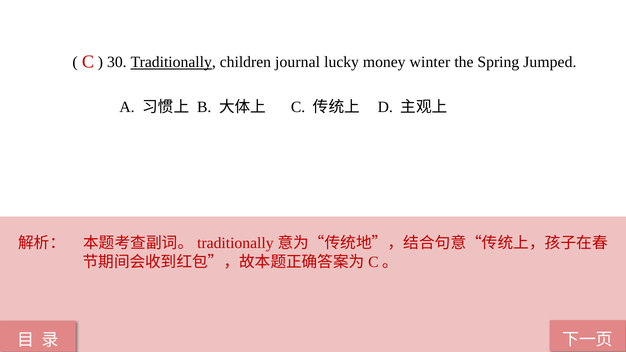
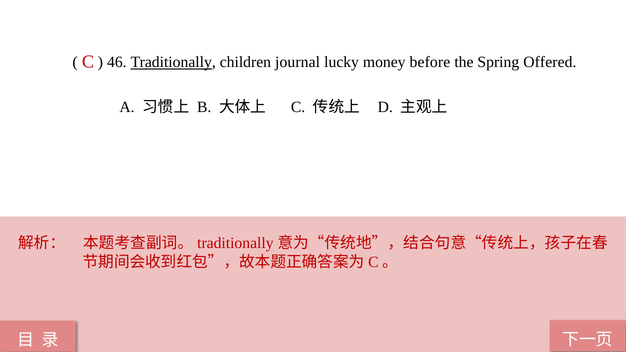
30: 30 -> 46 (117, 62)
winter: winter -> before (430, 62)
Jumped: Jumped -> Offered (550, 62)
